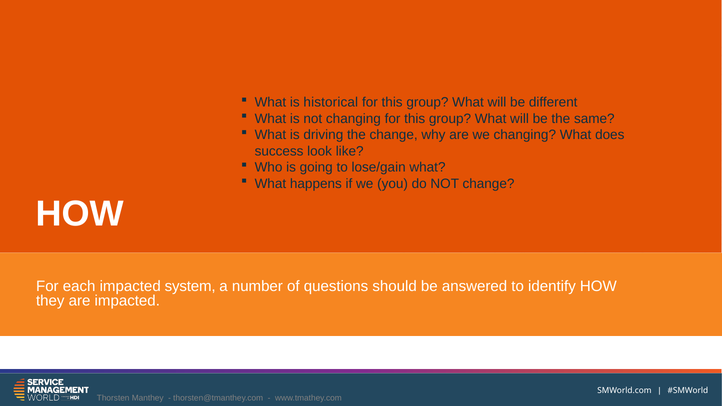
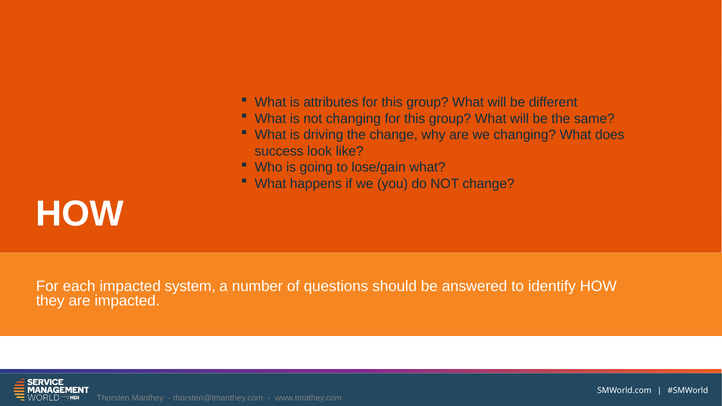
historical: historical -> attributes (331, 102)
